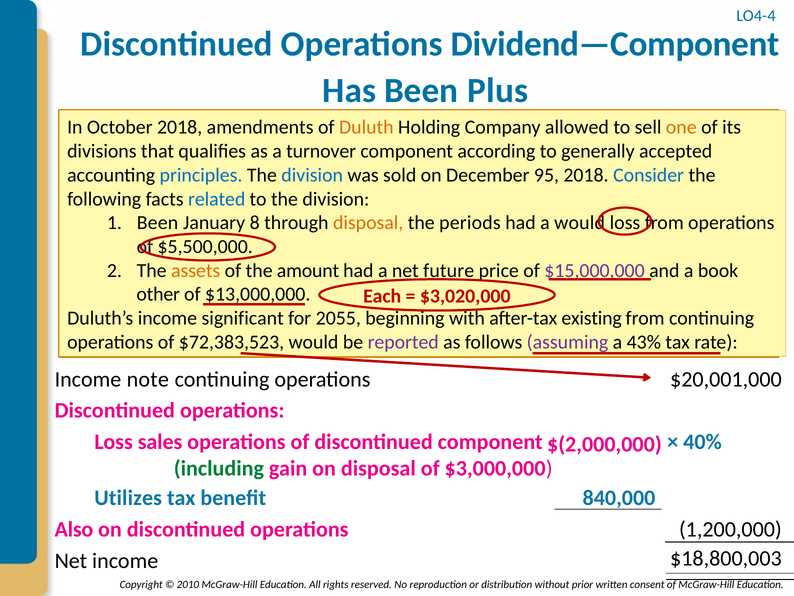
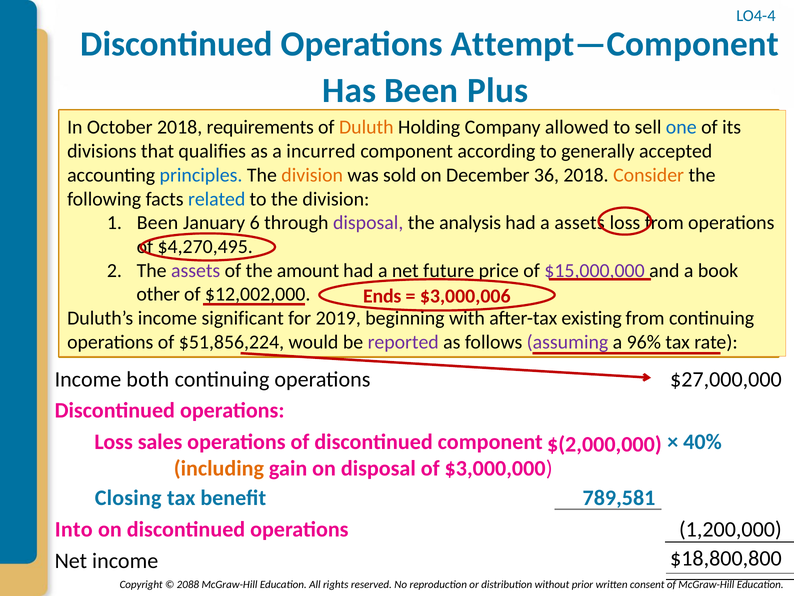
Dividend—Component: Dividend—Component -> Attempt—Component (615, 44)
amendments: amendments -> requirements (260, 127)
one colour: orange -> blue (681, 127)
turnover: turnover -> incurred (321, 151)
division colour: blue -> orange (312, 175)
95: 95 -> 36 (547, 175)
Consider colour: blue -> orange (649, 175)
8: 8 -> 6 (255, 223)
disposal colour: orange -> purple (368, 223)
periods: periods -> analysis (470, 223)
a would: would -> assets (580, 223)
$5,500,000: $5,500,000 -> $4,270,495 (205, 246)
assets colour: orange -> purple (196, 270)
$13,000,000: $13,000,000 -> $12,002,000 (258, 294)
Each: Each -> Ends (382, 296)
$3,020,000: $3,020,000 -> $3,000,006 (465, 296)
2055: 2055 -> 2019 (338, 318)
$72,383,523: $72,383,523 -> $51,856,224 (232, 342)
43%: 43% -> 96% (644, 342)
note: note -> both (148, 379)
$20,001,000: $20,001,000 -> $27,000,000 (726, 379)
including colour: green -> orange (219, 468)
Utilizes: Utilizes -> Closing (128, 498)
840,000: 840,000 -> 789,581 (619, 498)
Also: Also -> Into (74, 529)
$18,800,003: $18,800,003 -> $18,800,800 (726, 558)
2010: 2010 -> 2088 (188, 584)
